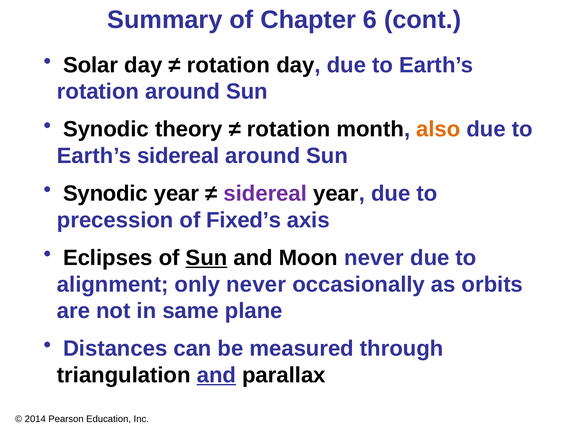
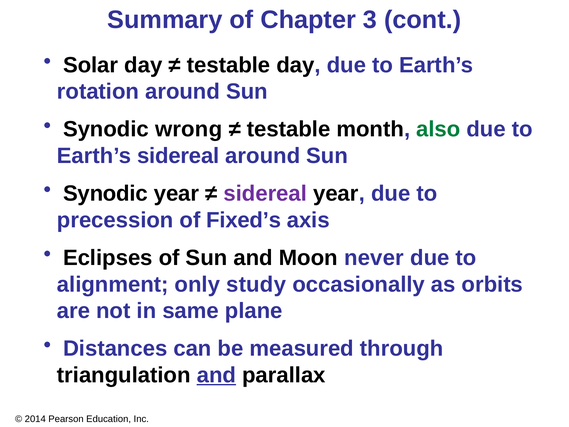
6: 6 -> 3 (370, 20)
rotation: rotation -> testable (229, 65)
theory: theory -> wrong (189, 129)
rotation: rotation -> testable (289, 129)
also colour: orange -> green (438, 129)
Sun underline: present -> none (206, 258)
only never: never -> study (256, 284)
